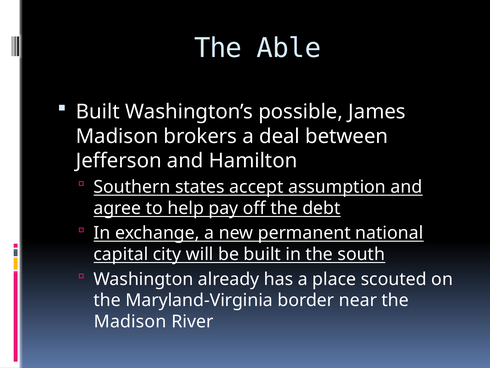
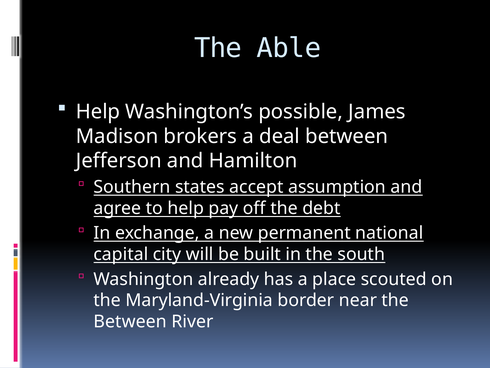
Built: Built -> Help (98, 112)
Madison: Madison -> Between (130, 321)
